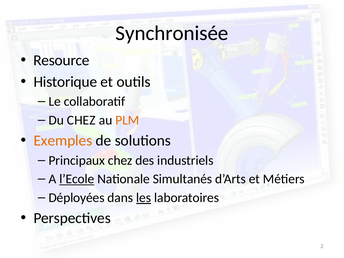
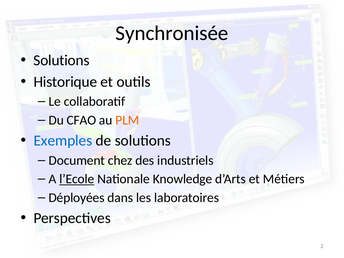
Resource: Resource -> Solutions (61, 60)
Du CHEZ: CHEZ -> CFAO (81, 120)
Exemples colour: orange -> blue (63, 141)
Principaux: Principaux -> Document (77, 160)
Simultanés: Simultanés -> Knowledge (183, 179)
les underline: present -> none (144, 198)
